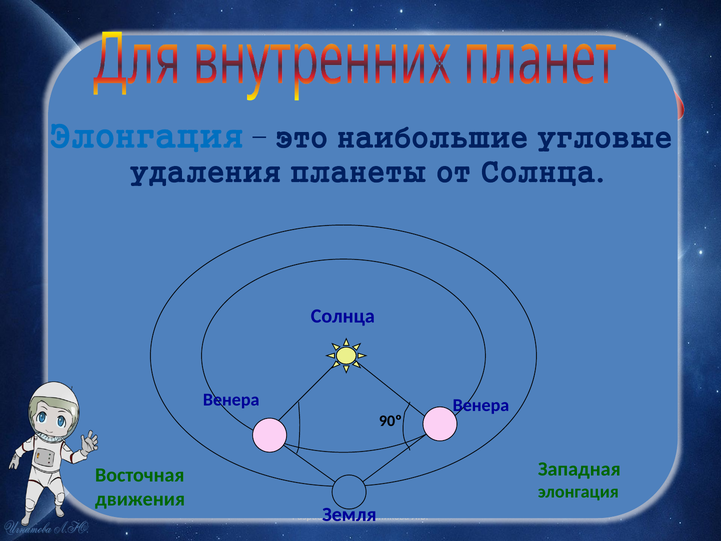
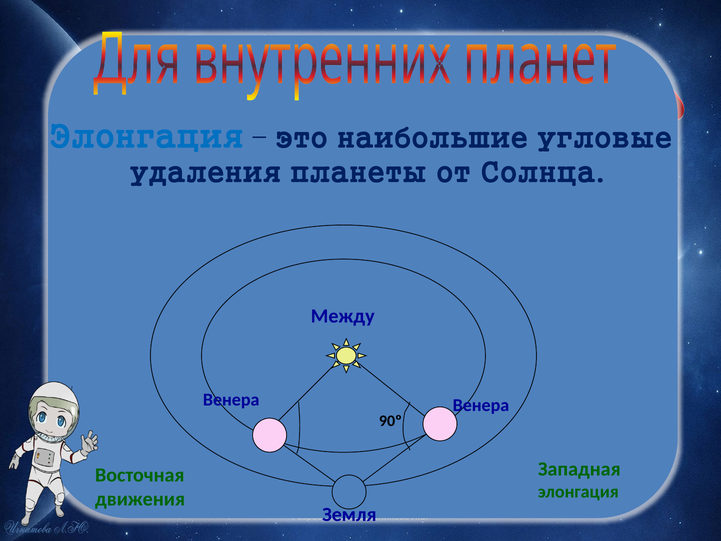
Солнца: Солнца -> Между (343, 316)
